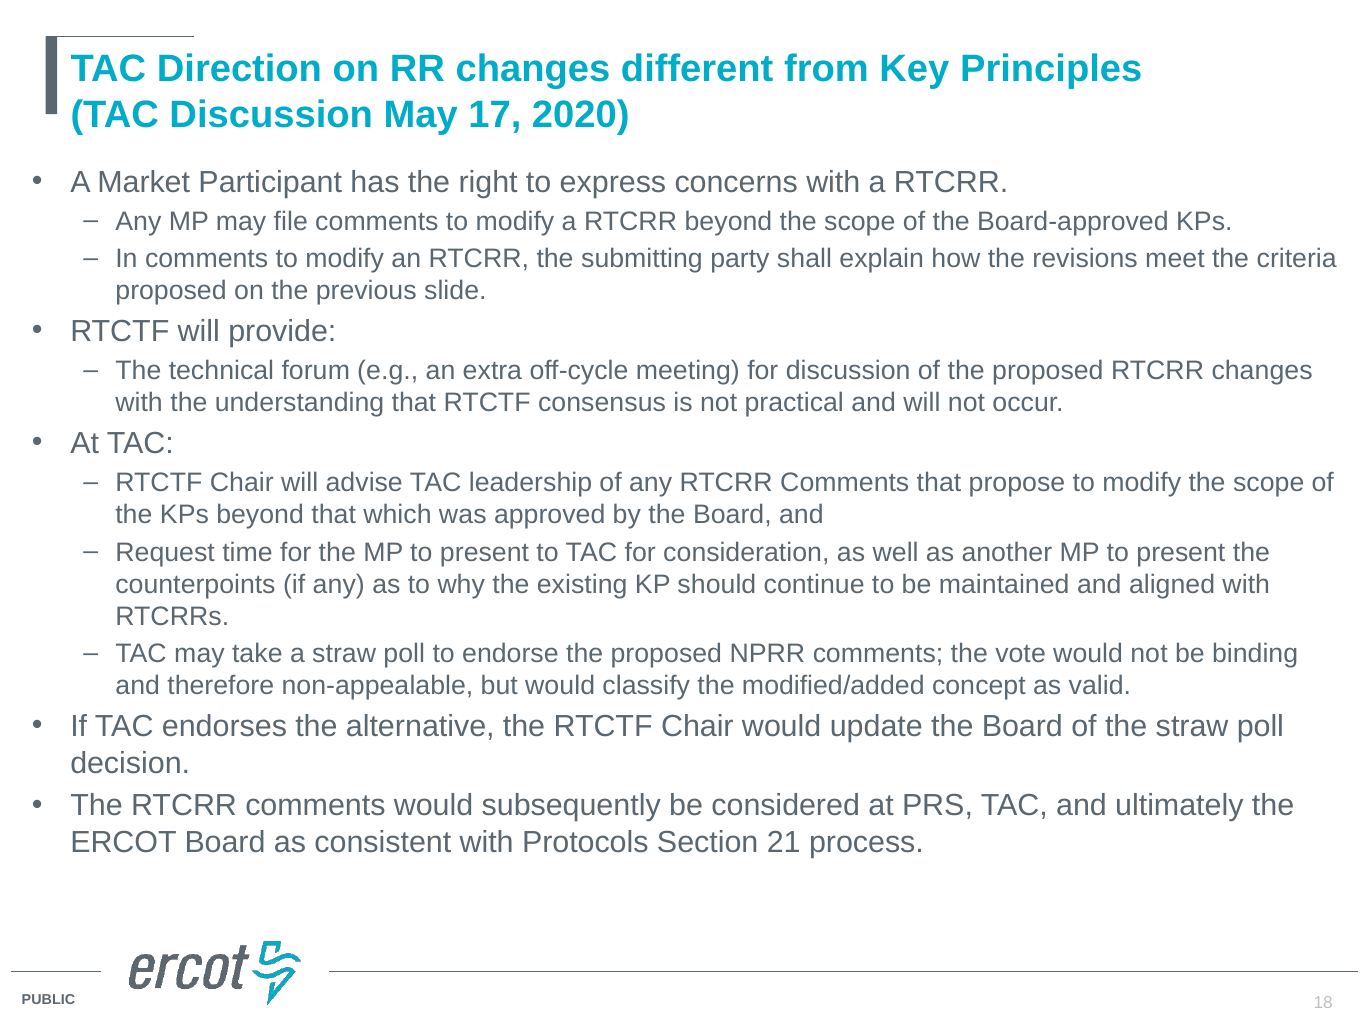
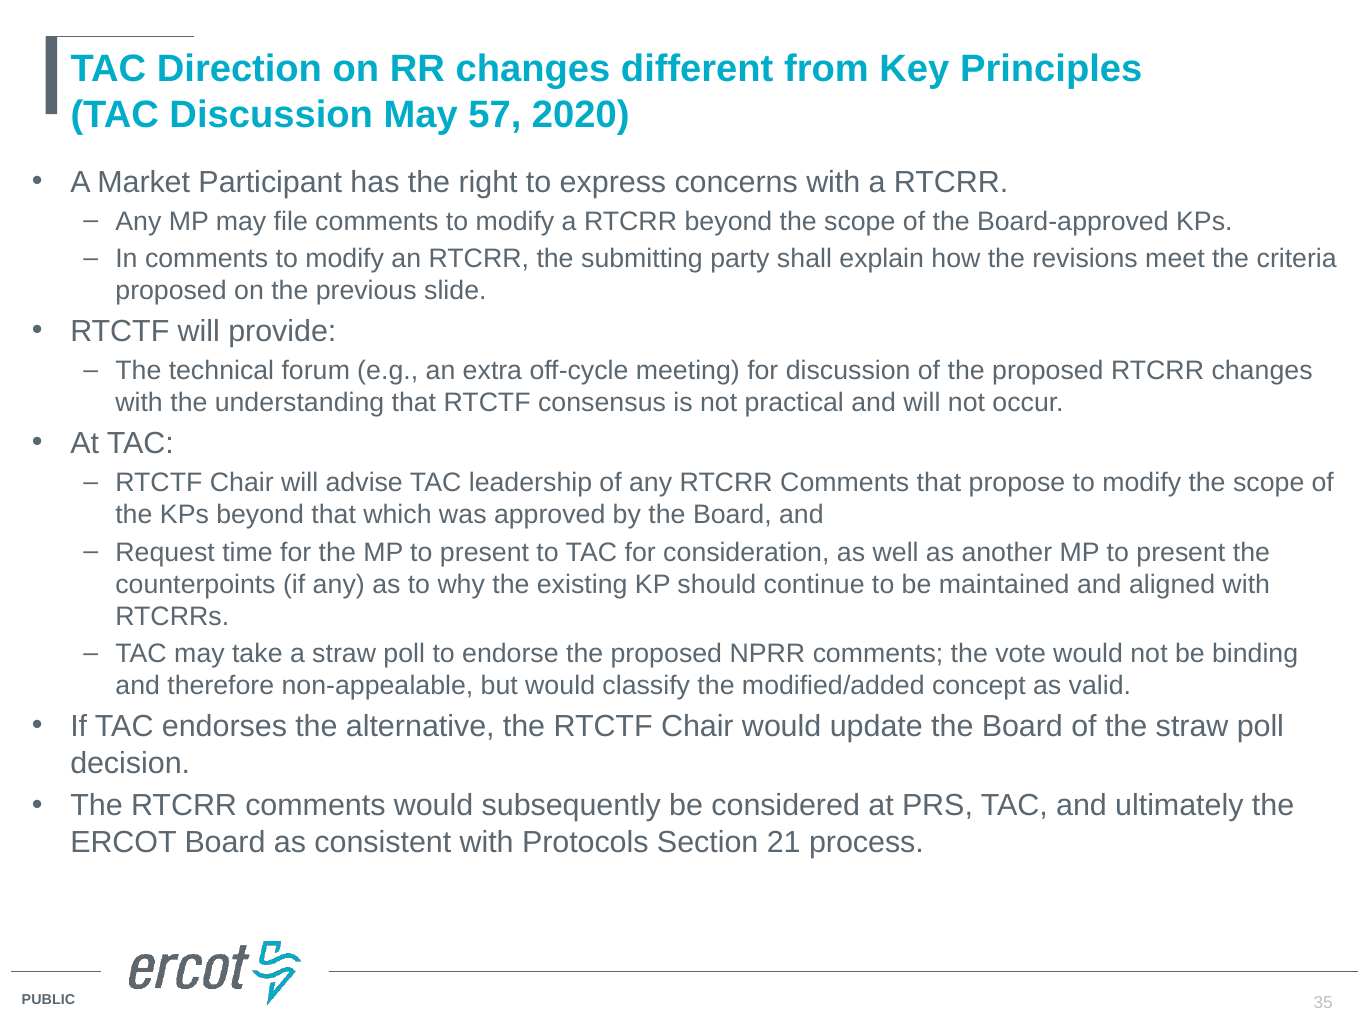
17: 17 -> 57 (495, 115)
18: 18 -> 35 (1323, 1003)
